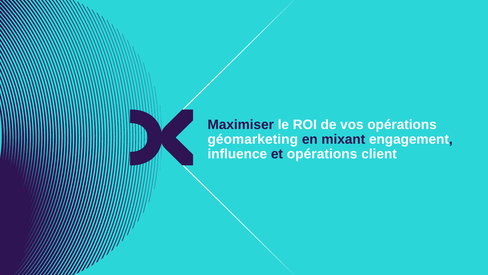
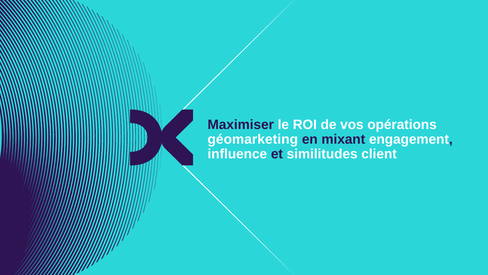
et opérations: opérations -> similitudes (322, 154)
